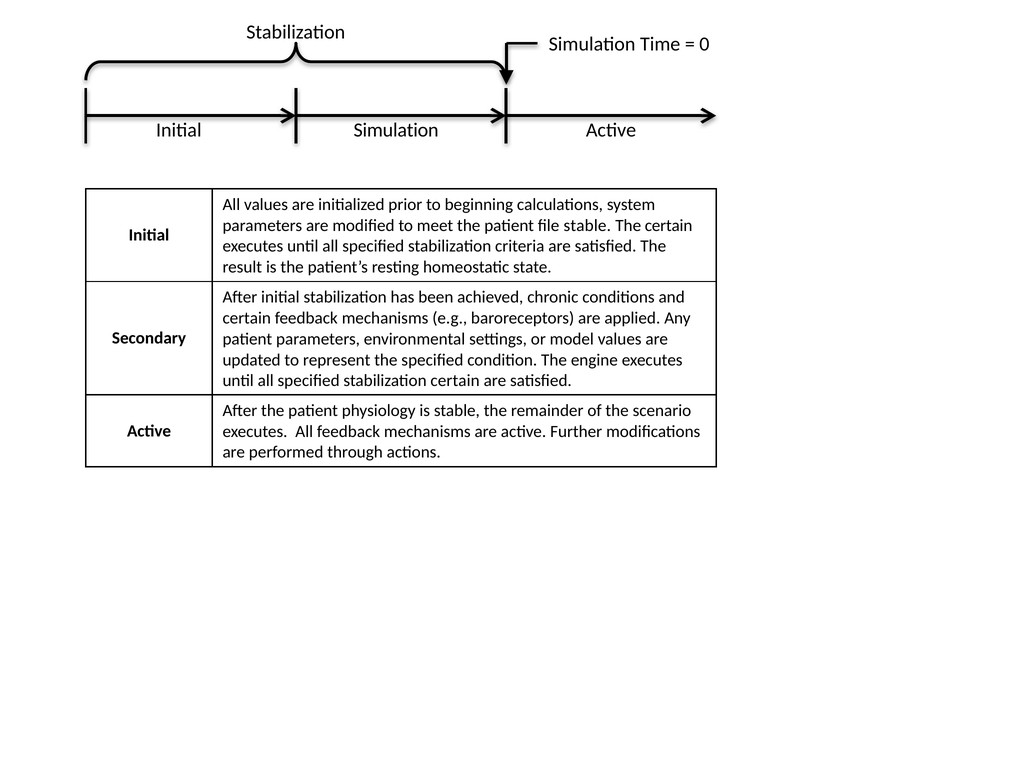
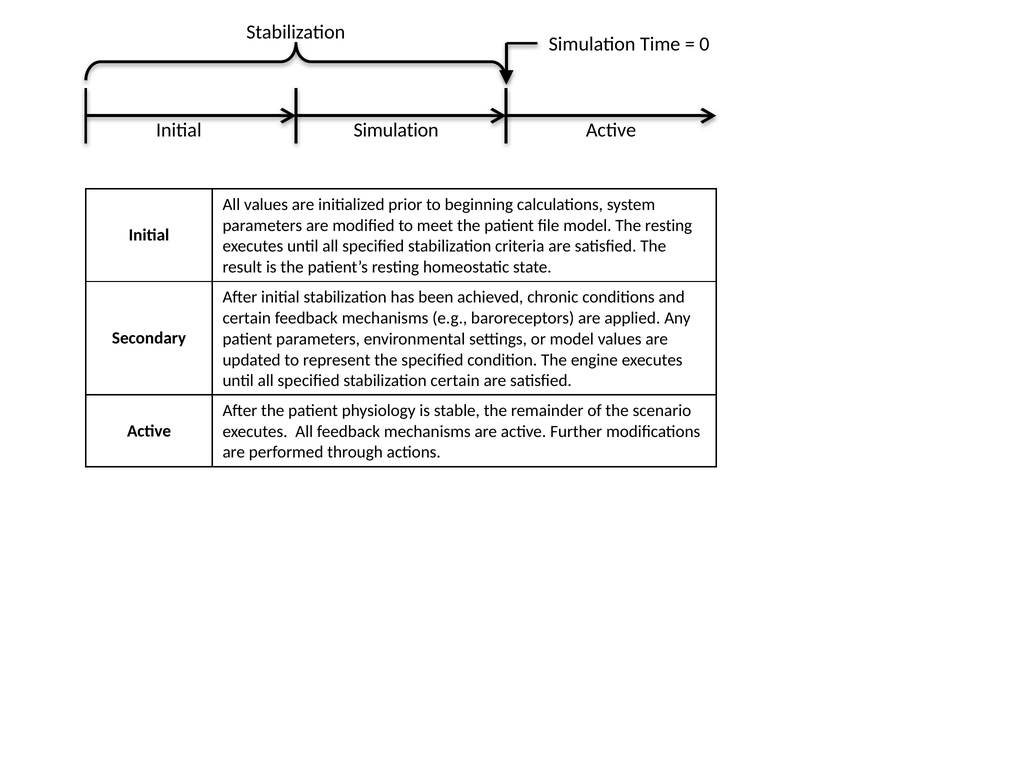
file stable: stable -> model (587, 226)
The certain: certain -> resting (669, 226)
